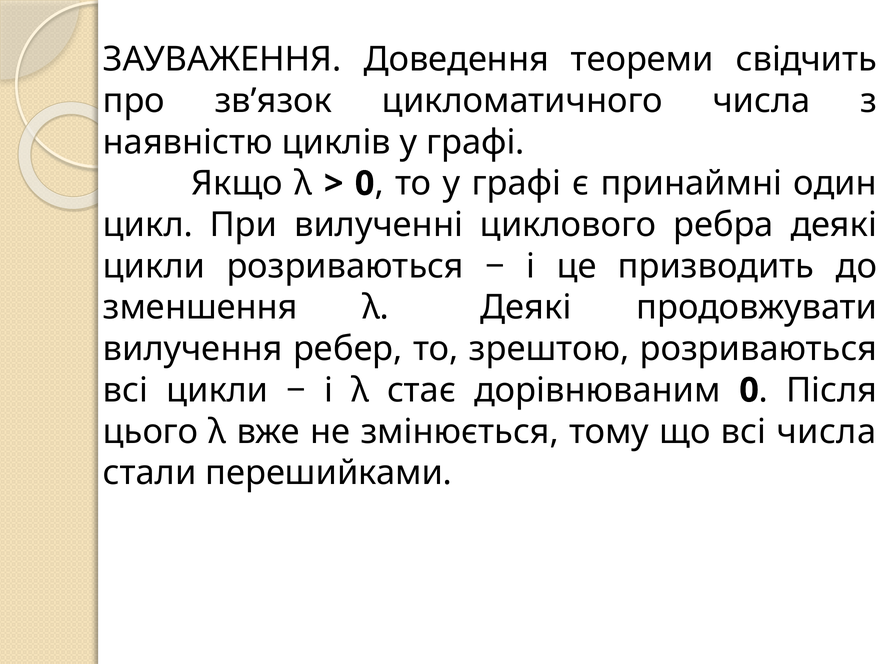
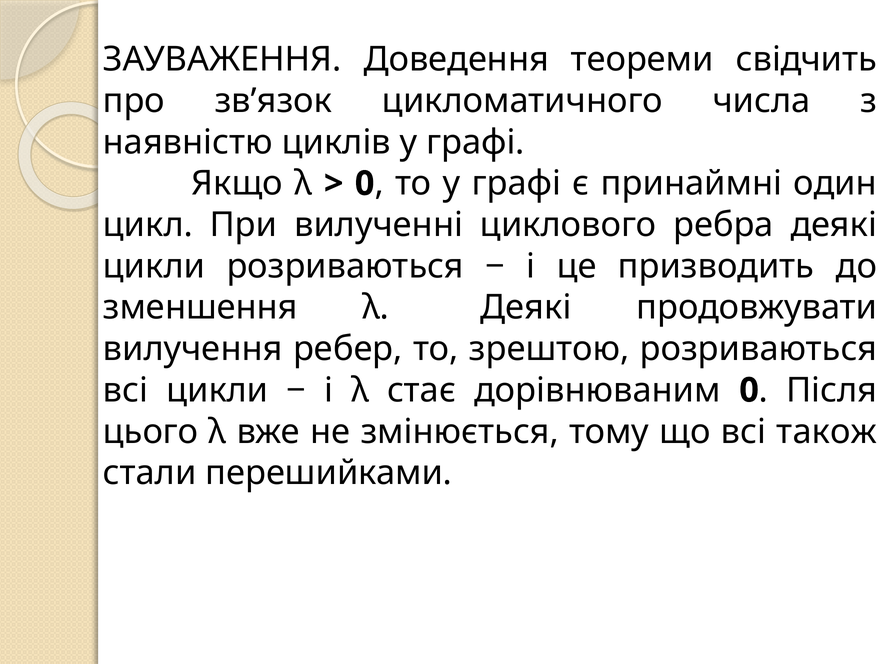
всі числа: числа -> також (827, 432)
